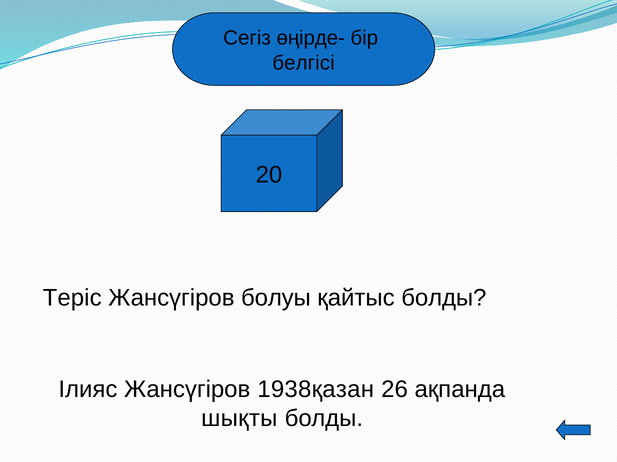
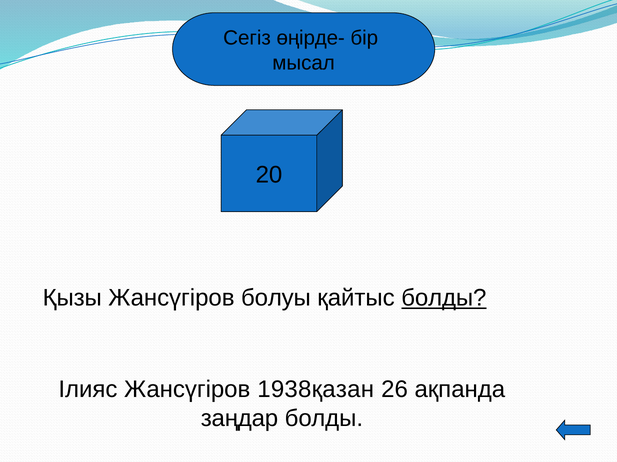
белгісі: белгісі -> мысал (304, 63)
Теріс: Теріс -> Қызы (72, 298)
болды underline: none -> present (444, 298)
шықты: шықты -> заңдар (239, 419)
